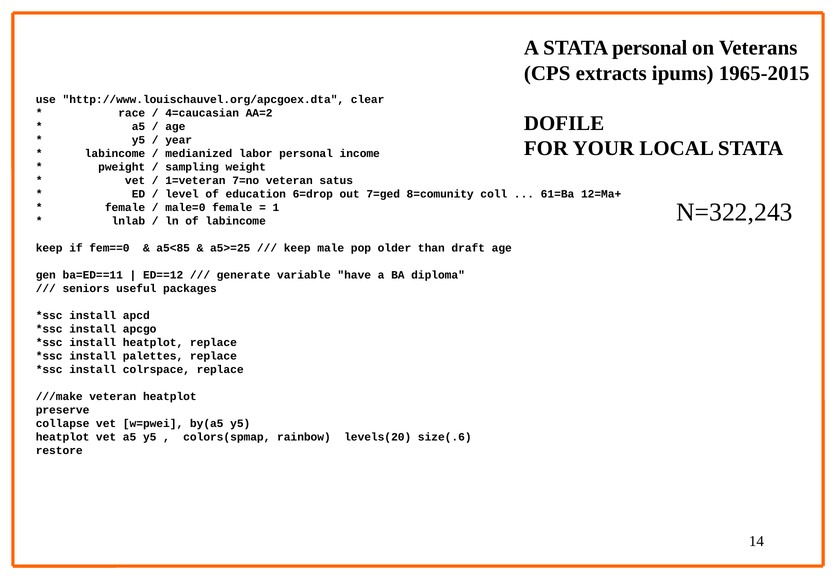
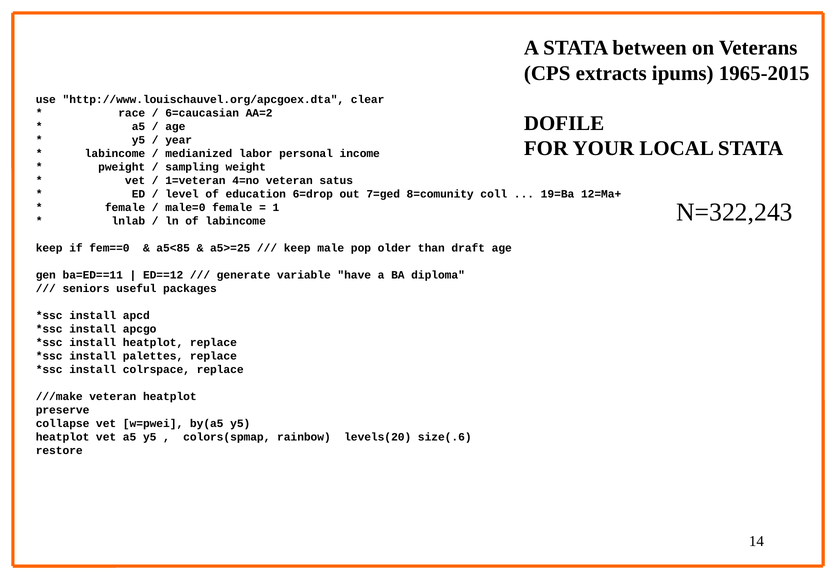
STATA personal: personal -> between (650, 48)
4=caucasian: 4=caucasian -> 6=caucasian (202, 113)
7=no: 7=no -> 4=no (246, 181)
61=Ba: 61=Ba -> 19=Ba (558, 194)
